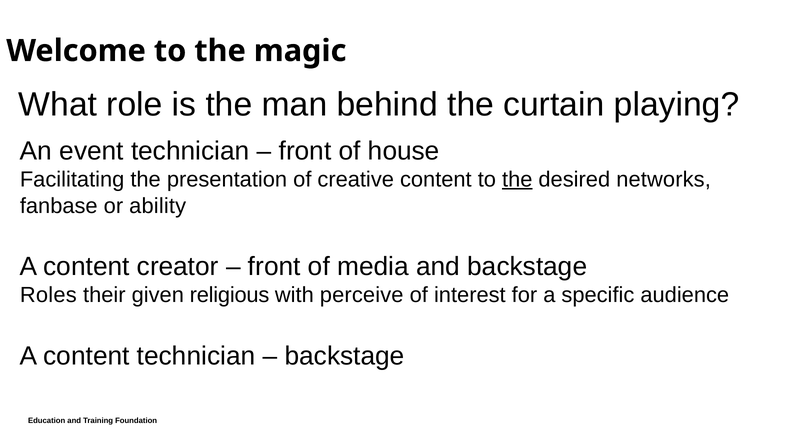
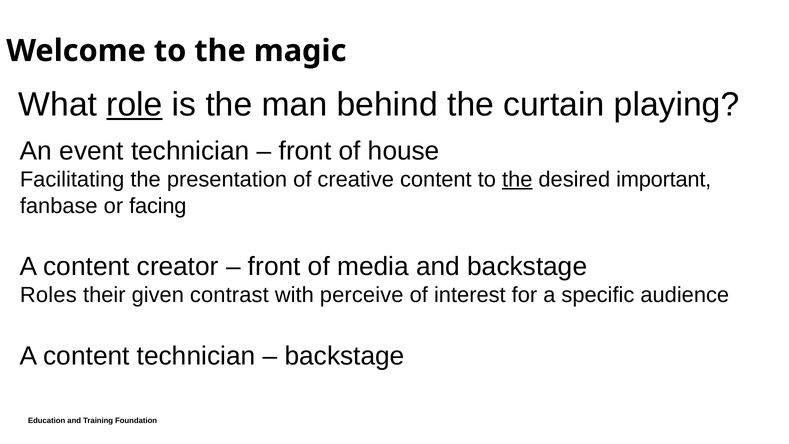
role underline: none -> present (135, 105)
networks: networks -> important (664, 179)
ability: ability -> facing (158, 206)
religious: religious -> contrast (229, 295)
